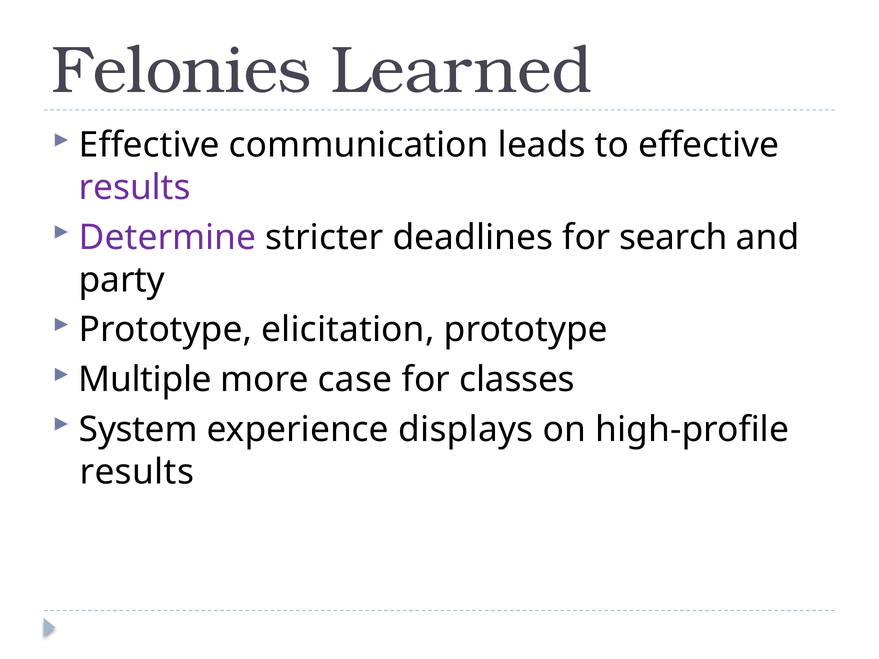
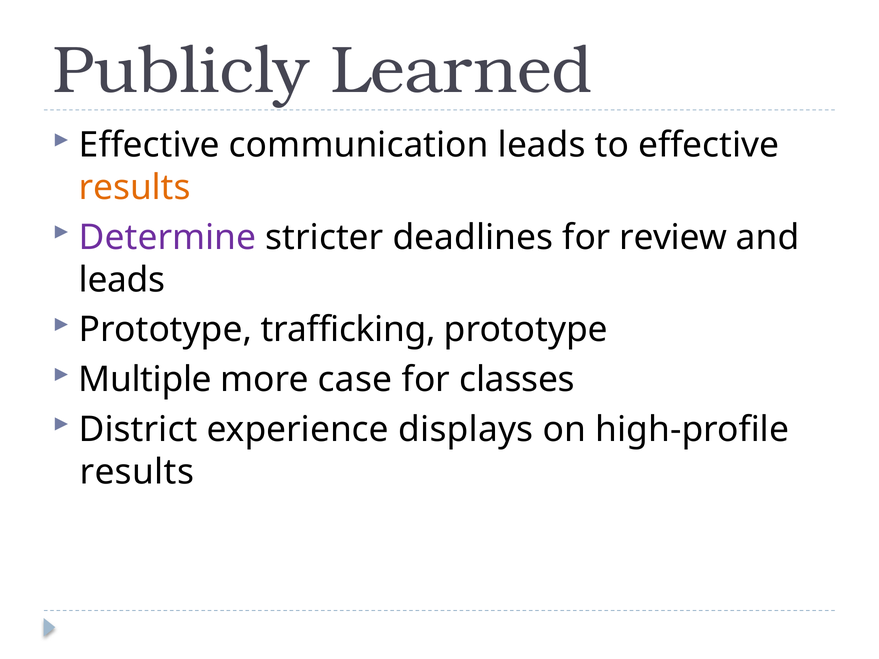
Felonies: Felonies -> Publicly (181, 71)
results colour: purple -> orange (135, 188)
search: search -> review (673, 238)
party: party -> leads (122, 280)
elicitation: elicitation -> trafficking (348, 330)
System: System -> District (138, 430)
